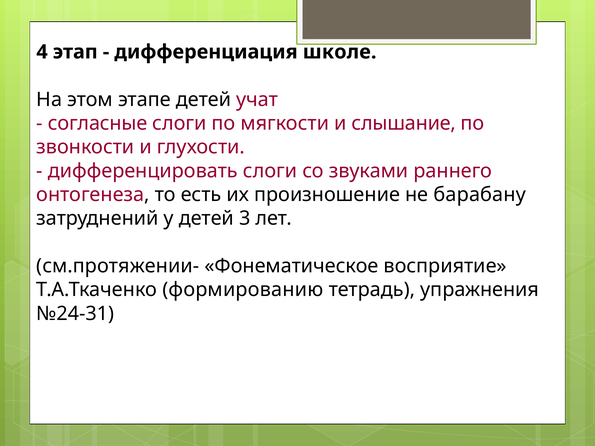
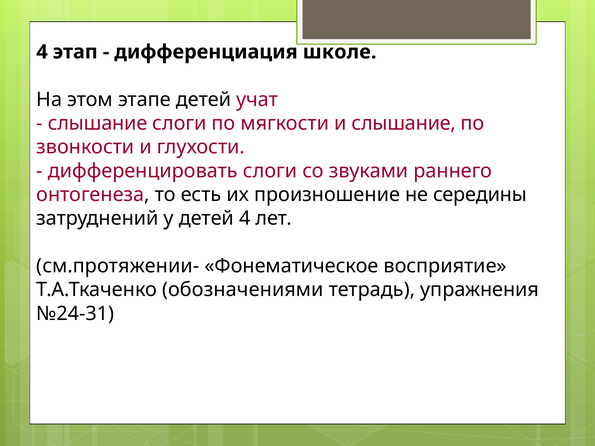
согласные: согласные -> слышание (98, 123)
барабану: барабану -> середины (480, 195)
детей 3: 3 -> 4 (245, 219)
формированию: формированию -> обозначениями (243, 290)
